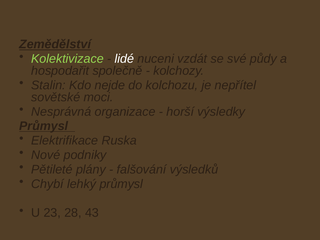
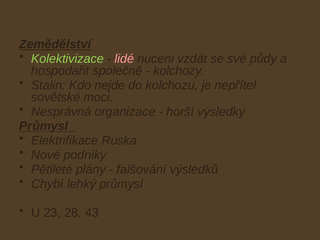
lidé colour: white -> pink (124, 59)
